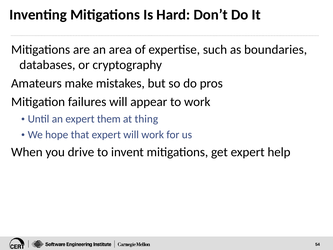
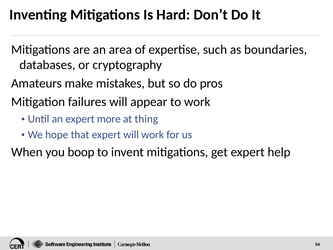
them: them -> more (109, 119)
drive: drive -> boop (81, 152)
